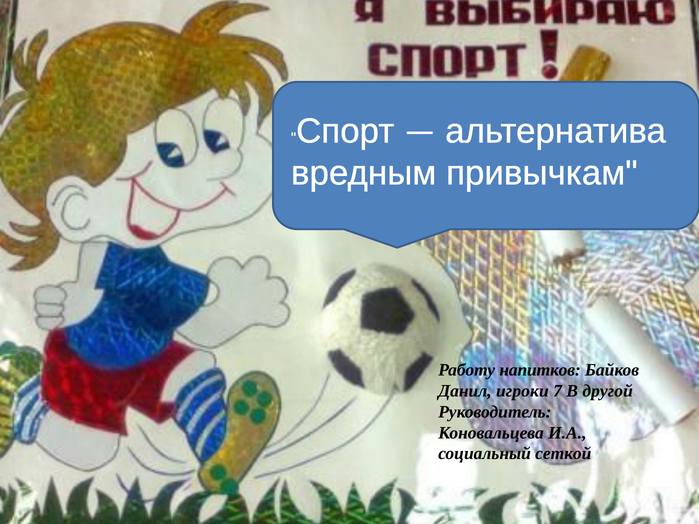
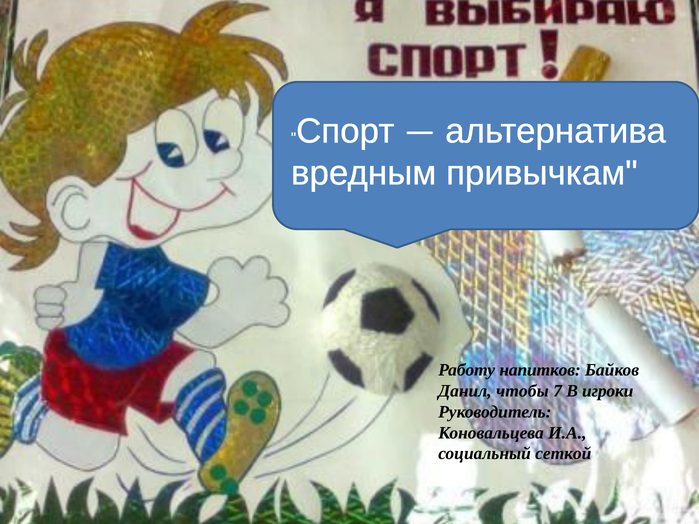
игроки: игроки -> чтобы (522, 391)
другой: другой -> игроки (608, 391)
